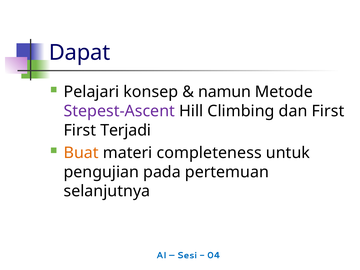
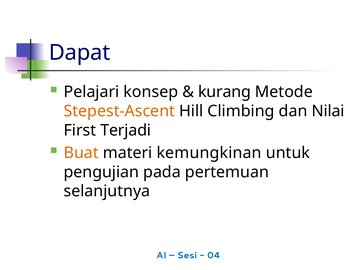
namun: namun -> kurang (225, 92)
Stepest-Ascent colour: purple -> orange (119, 111)
dan First: First -> Nilai (328, 111)
completeness: completeness -> kemungkinan (209, 153)
